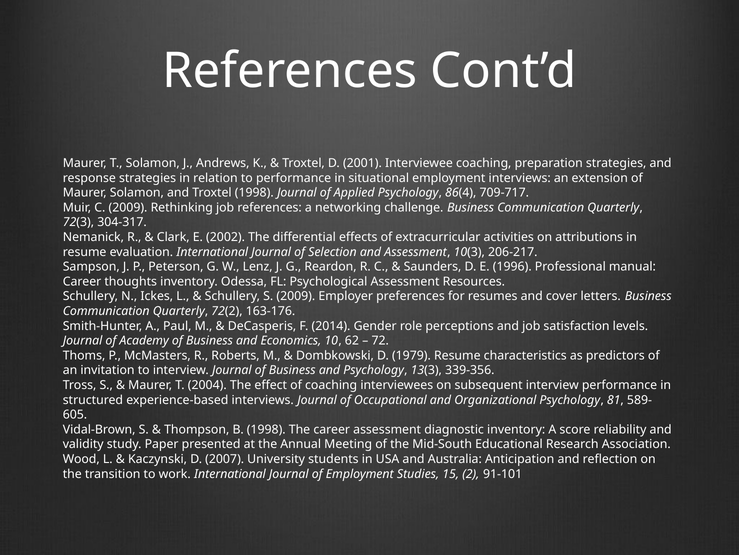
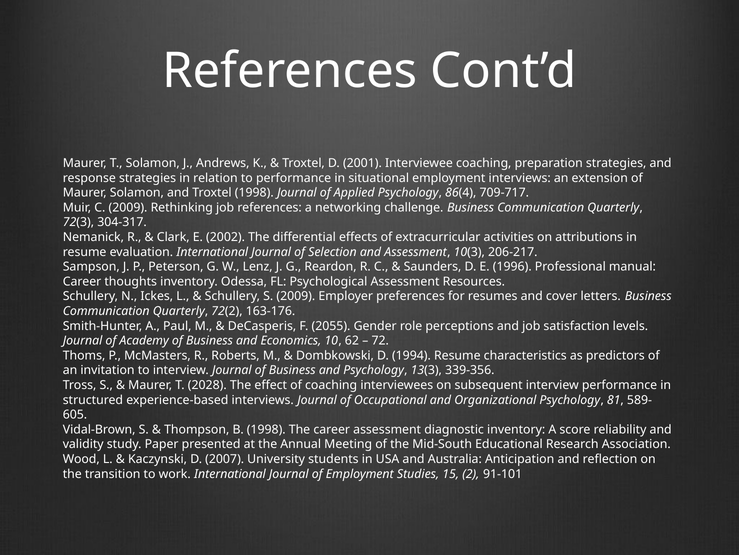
2014: 2014 -> 2055 (331, 326)
1979: 1979 -> 1994 (411, 355)
2004: 2004 -> 2028 (207, 385)
